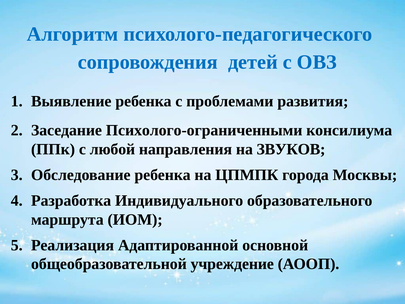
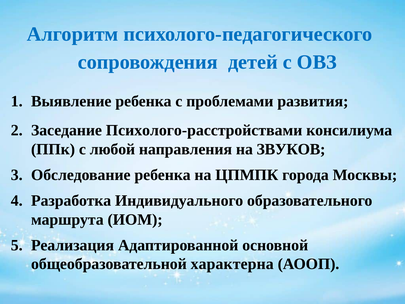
Психолого-ограниченными: Психолого-ограниченными -> Психолого-расстройствами (204, 130)
учреждение: учреждение -> характерна (232, 264)
